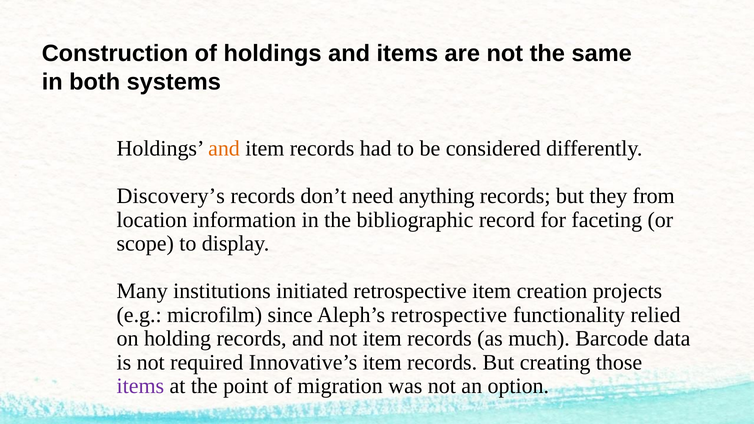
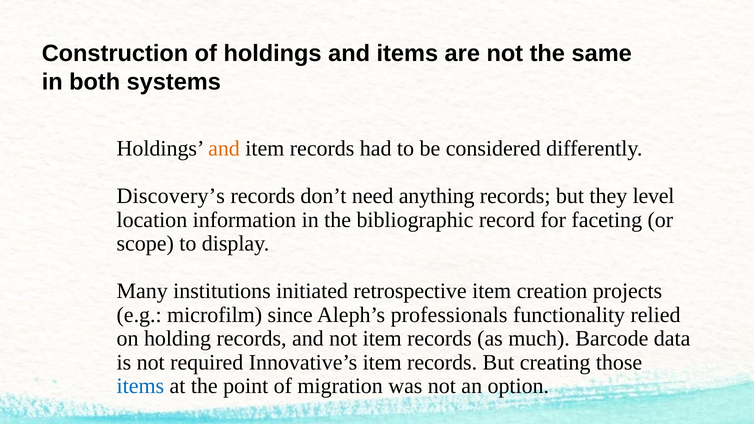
from: from -> level (654, 196)
Aleph’s retrospective: retrospective -> professionals (449, 315)
items colour: purple -> blue (140, 386)
